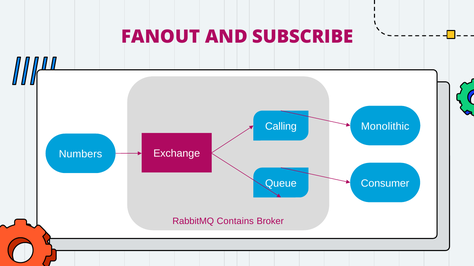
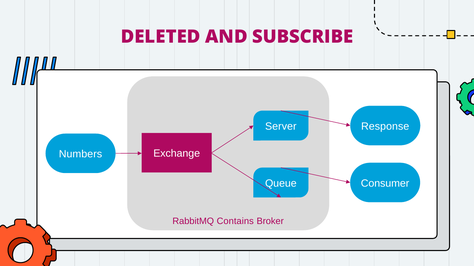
FANOUT: FANOUT -> DELETED (161, 37)
Calling: Calling -> Server (281, 127)
Monolithic: Monolithic -> Response (385, 127)
